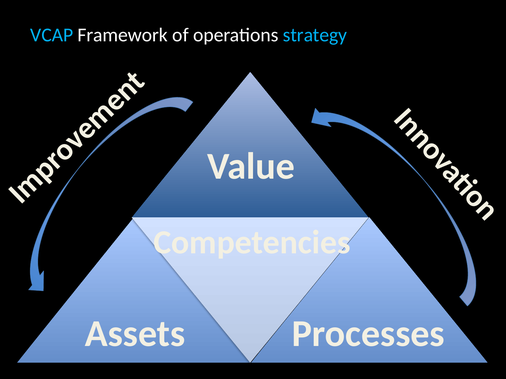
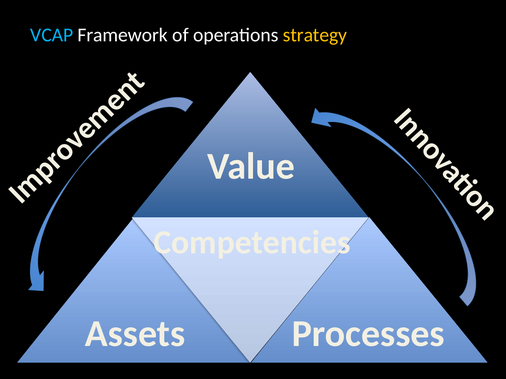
strategy colour: light blue -> yellow (315, 35)
